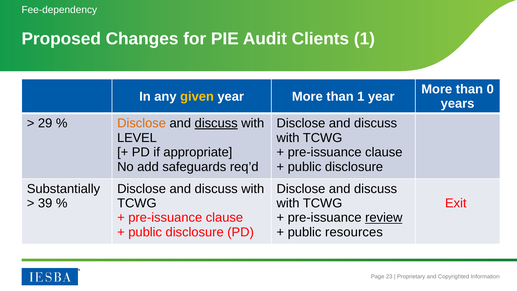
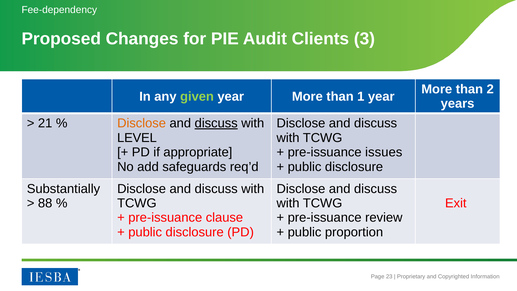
Clients 1: 1 -> 3 (364, 39)
0: 0 -> 2 (490, 89)
given colour: yellow -> light green (197, 96)
29: 29 -> 21 (45, 123)
clause: clause -> issues (384, 152)
39: 39 -> 88 (45, 203)
review underline: present -> none (384, 218)
resources: resources -> proportion (354, 232)
